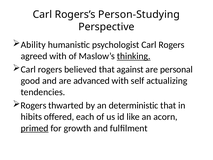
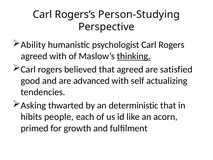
that against: against -> agreed (130, 69)
personal: personal -> satisfied (176, 69)
Rogers: Rogers -> Asking (33, 105)
offered: offered -> people (59, 117)
primed underline: present -> none (35, 128)
